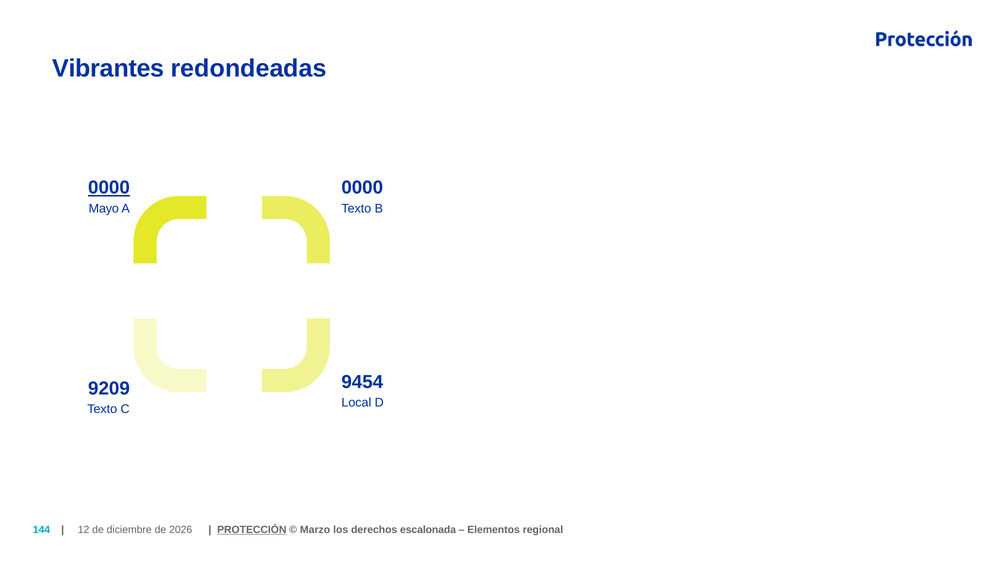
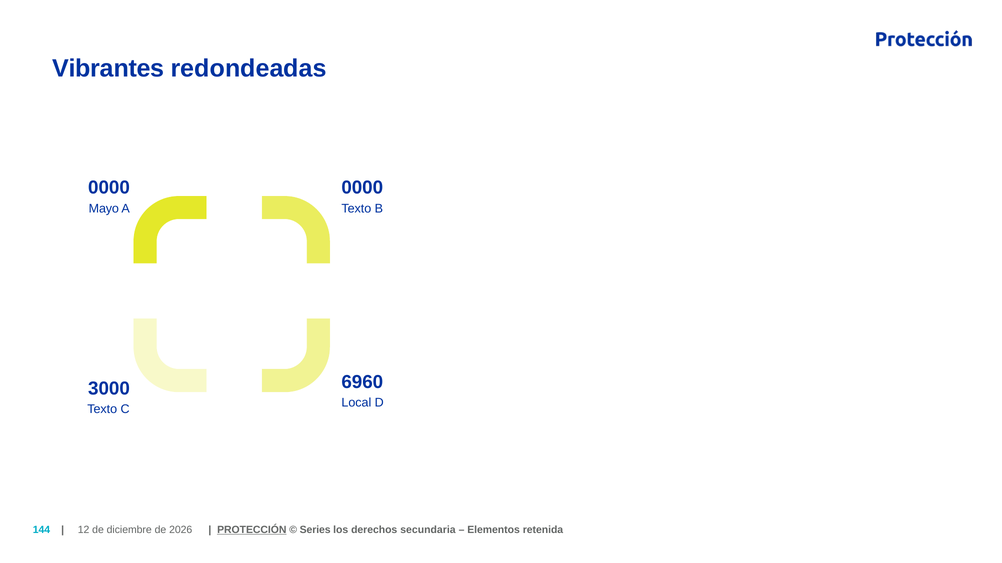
0000 underline: present -> none (109, 188)
9454: 9454 -> 6960 (362, 382)
9209: 9209 -> 3000 (109, 389)
Marzo: Marzo -> Series (315, 531)
escalonada: escalonada -> secundaria (428, 531)
regional: regional -> retenida (543, 531)
